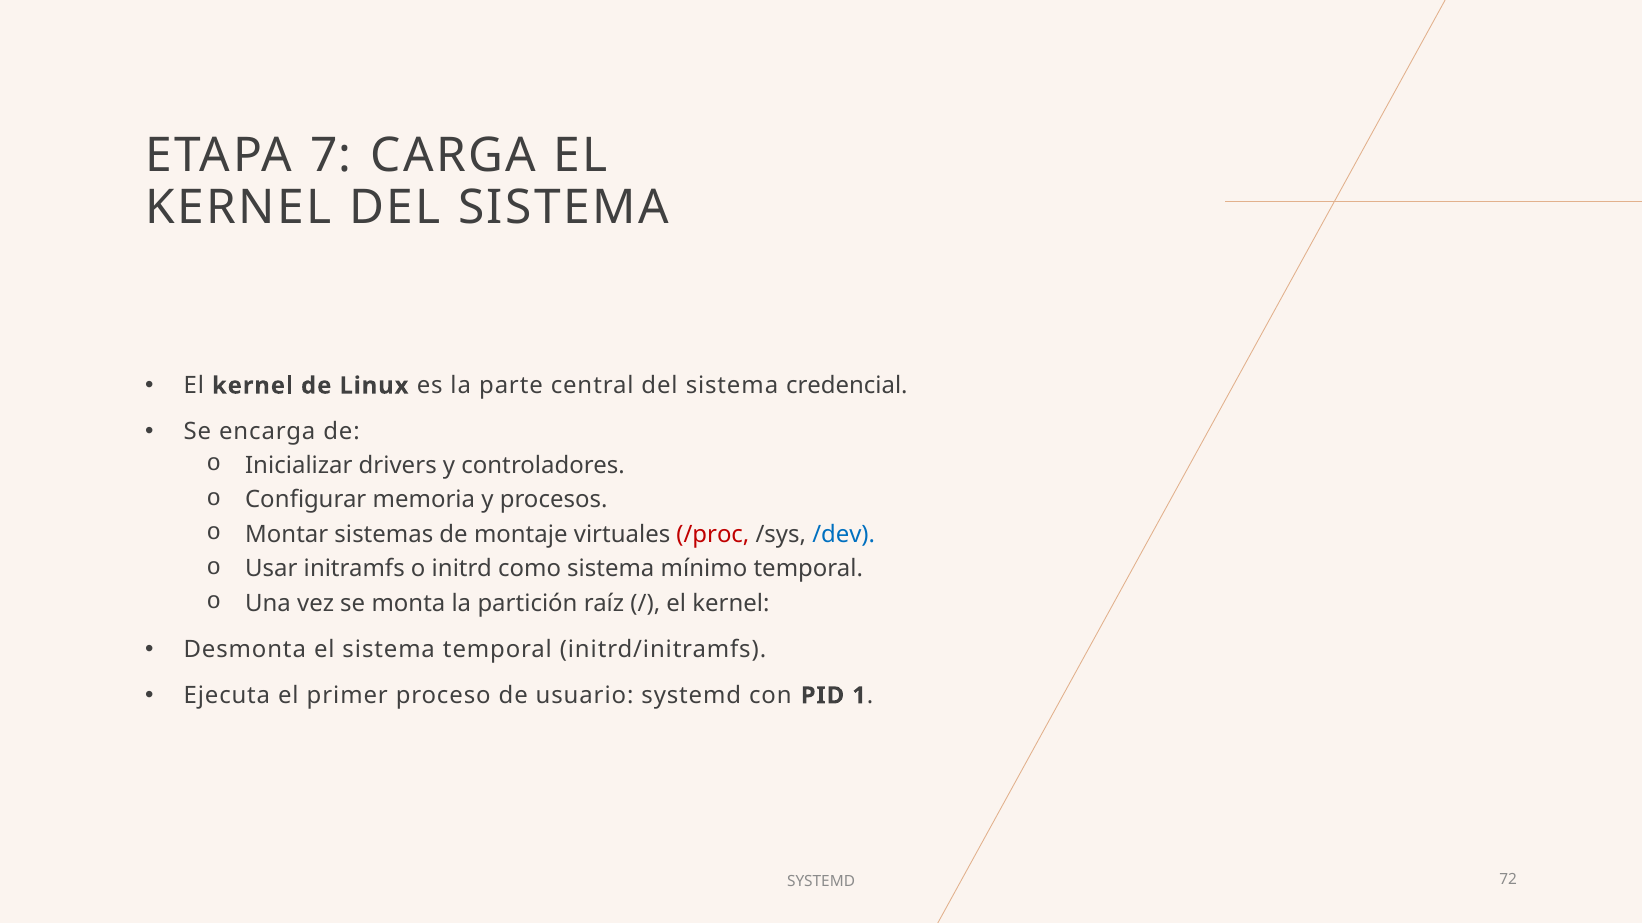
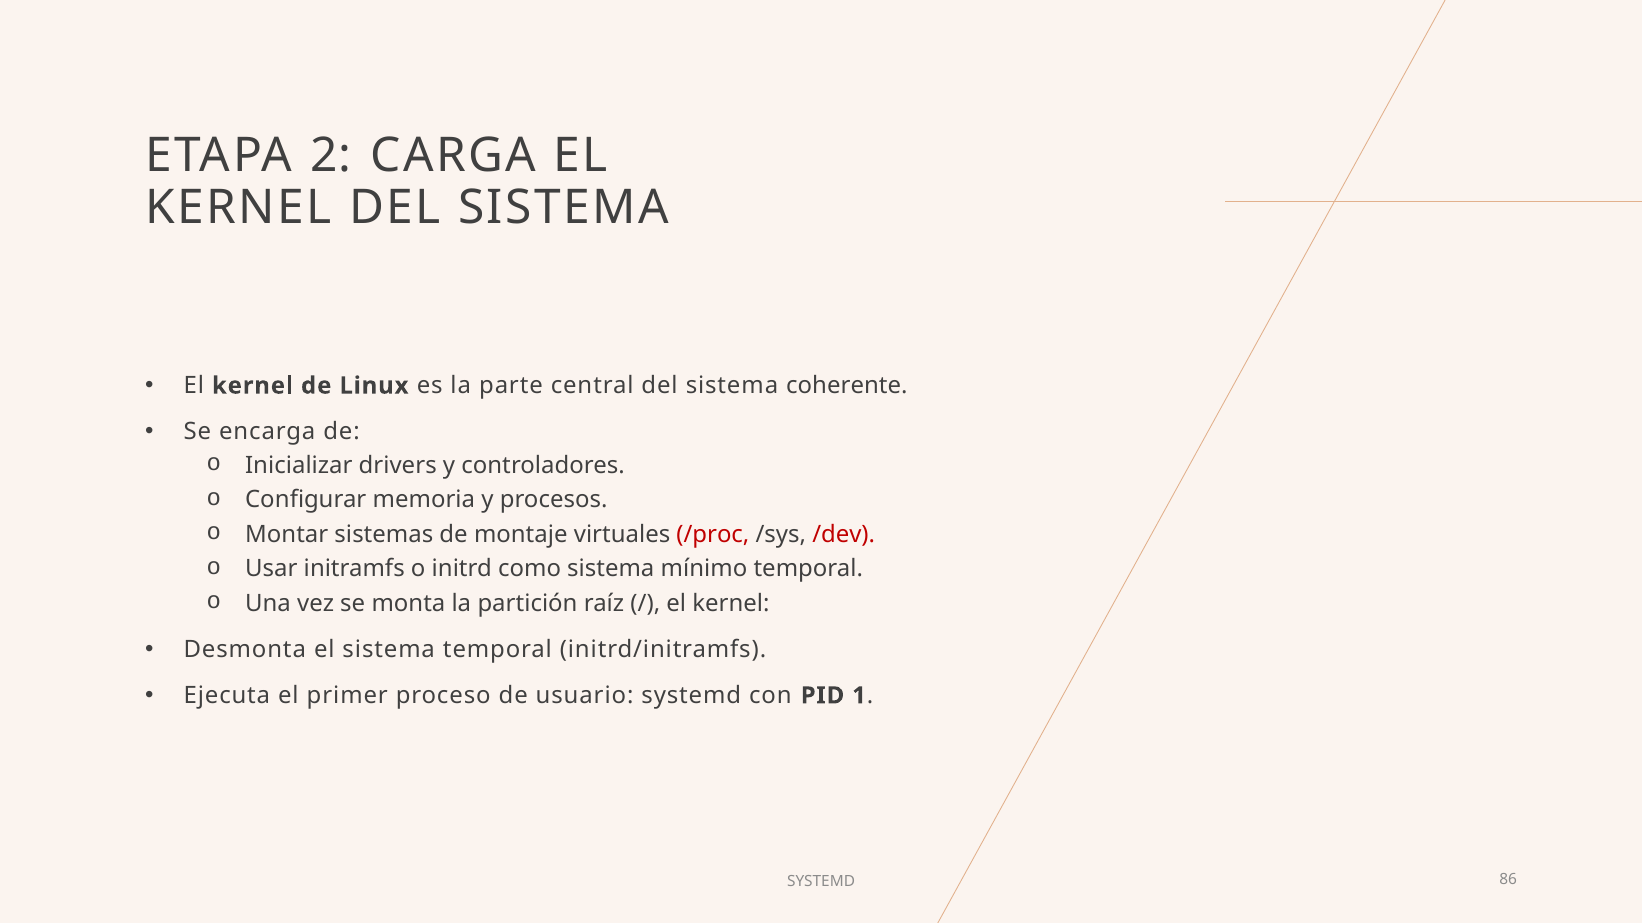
7: 7 -> 2 (331, 156)
credencial: credencial -> coherente (847, 386)
/dev colour: blue -> red (844, 535)
72: 72 -> 86 (1508, 880)
